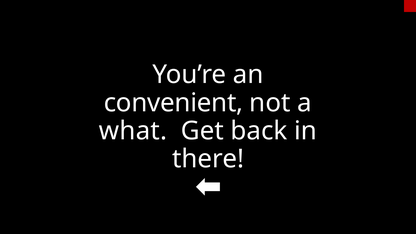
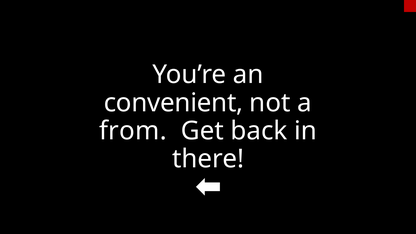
what: what -> from (133, 131)
